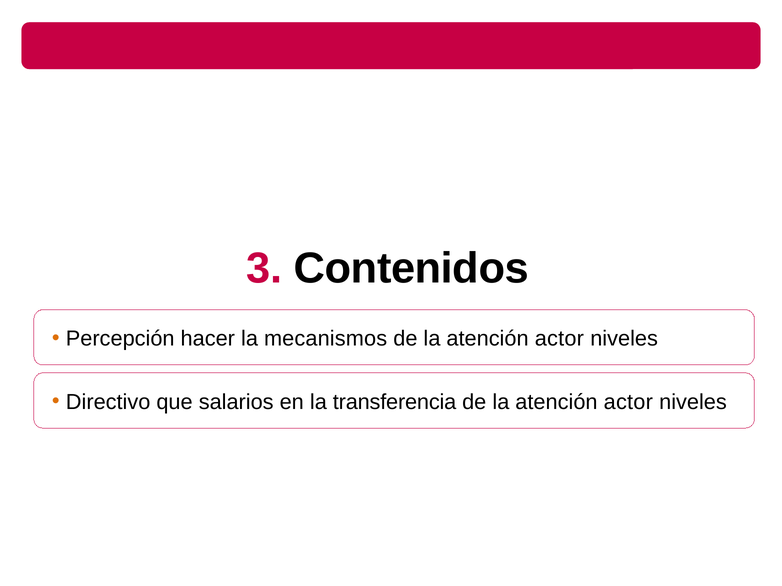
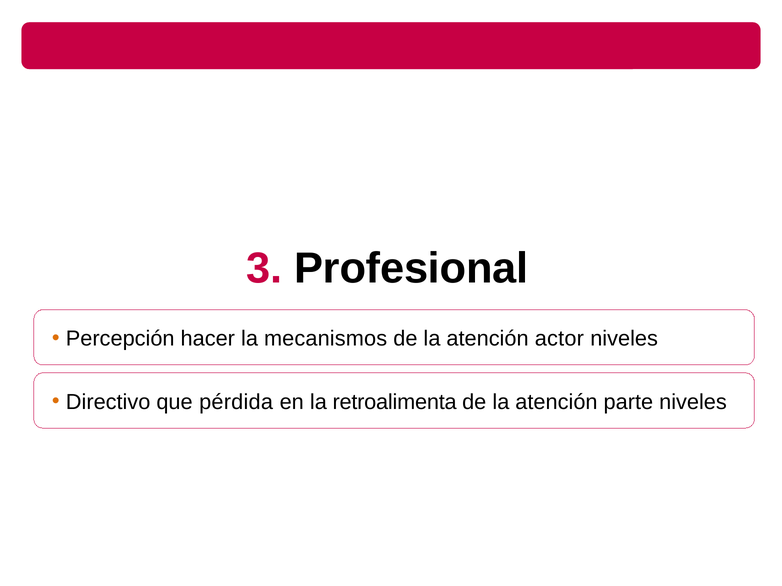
Contenidos: Contenidos -> Profesional (411, 269)
salarios: salarios -> pérdida (236, 402)
transferencia: transferencia -> retroalimenta (395, 402)
actor: actor -> parte (628, 402)
